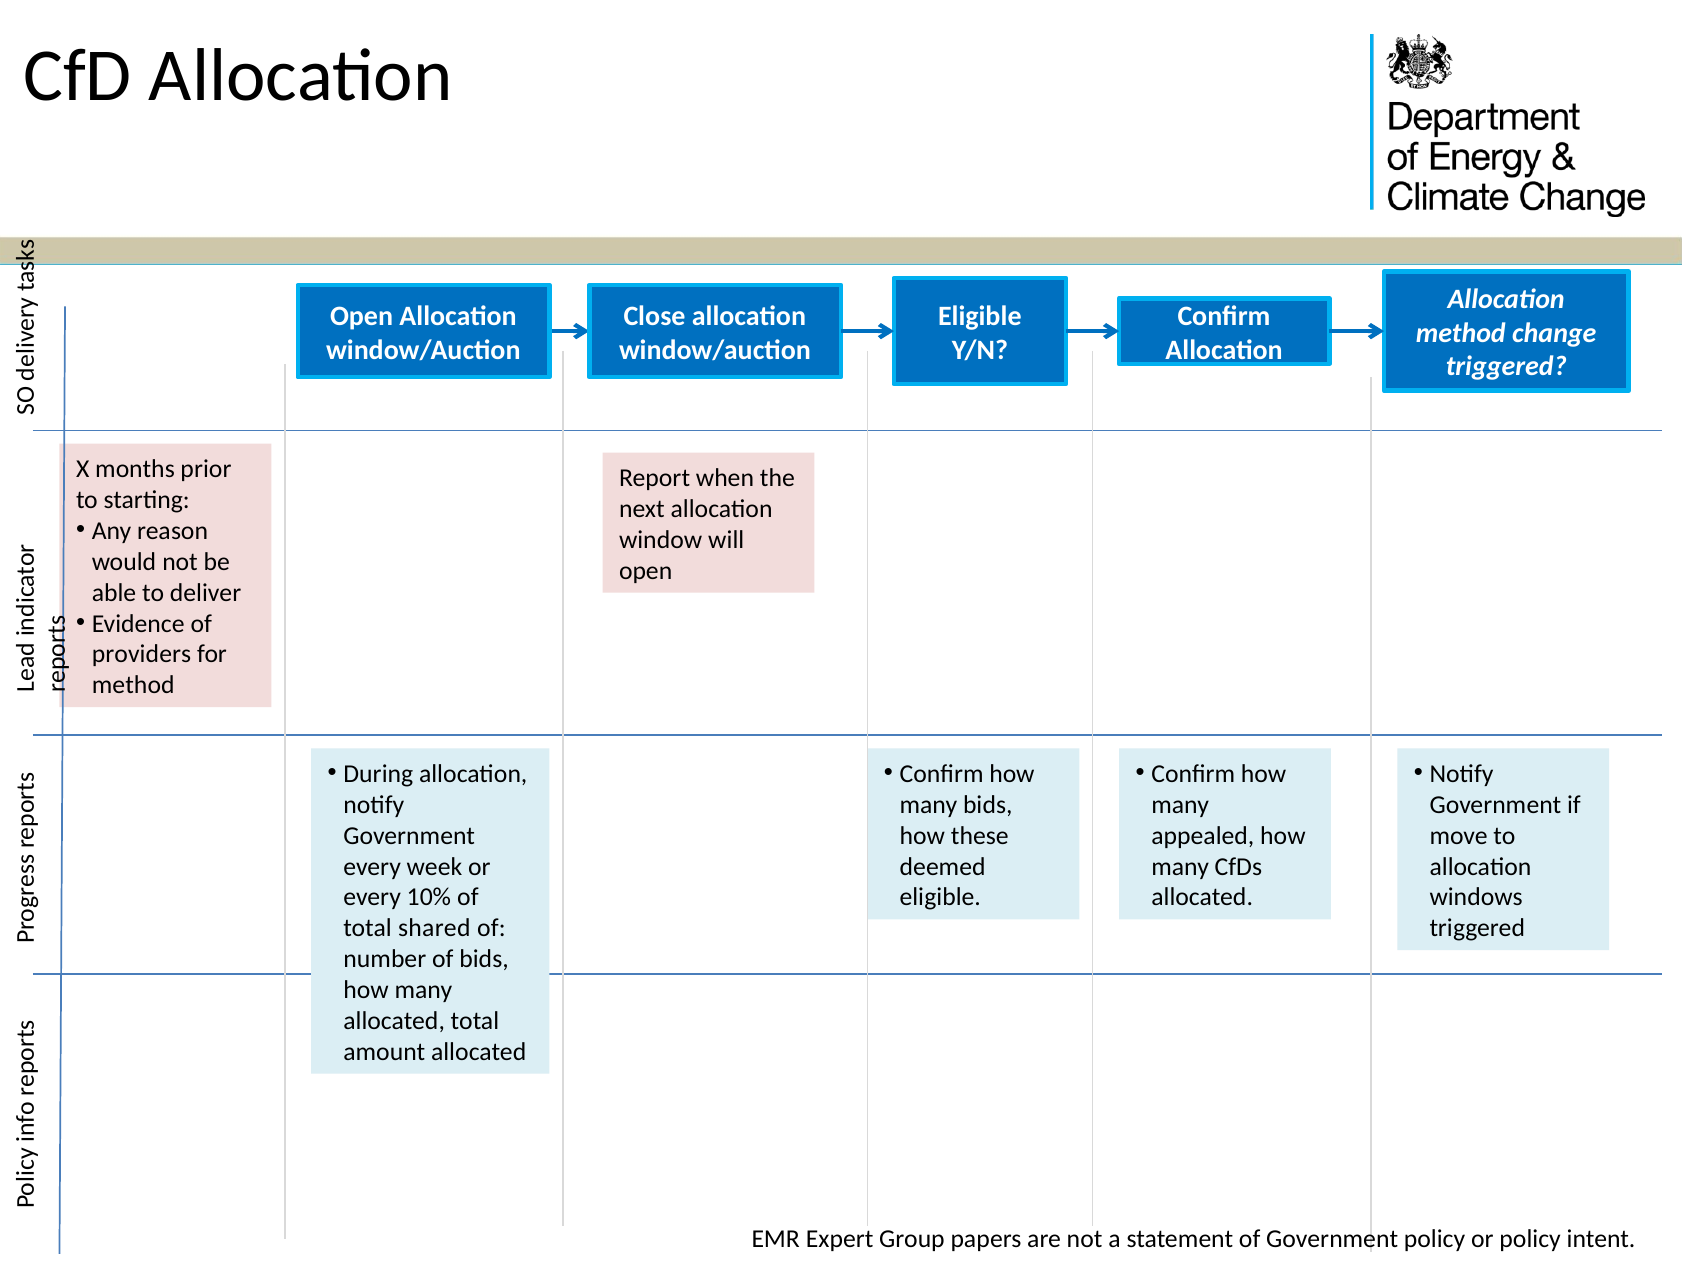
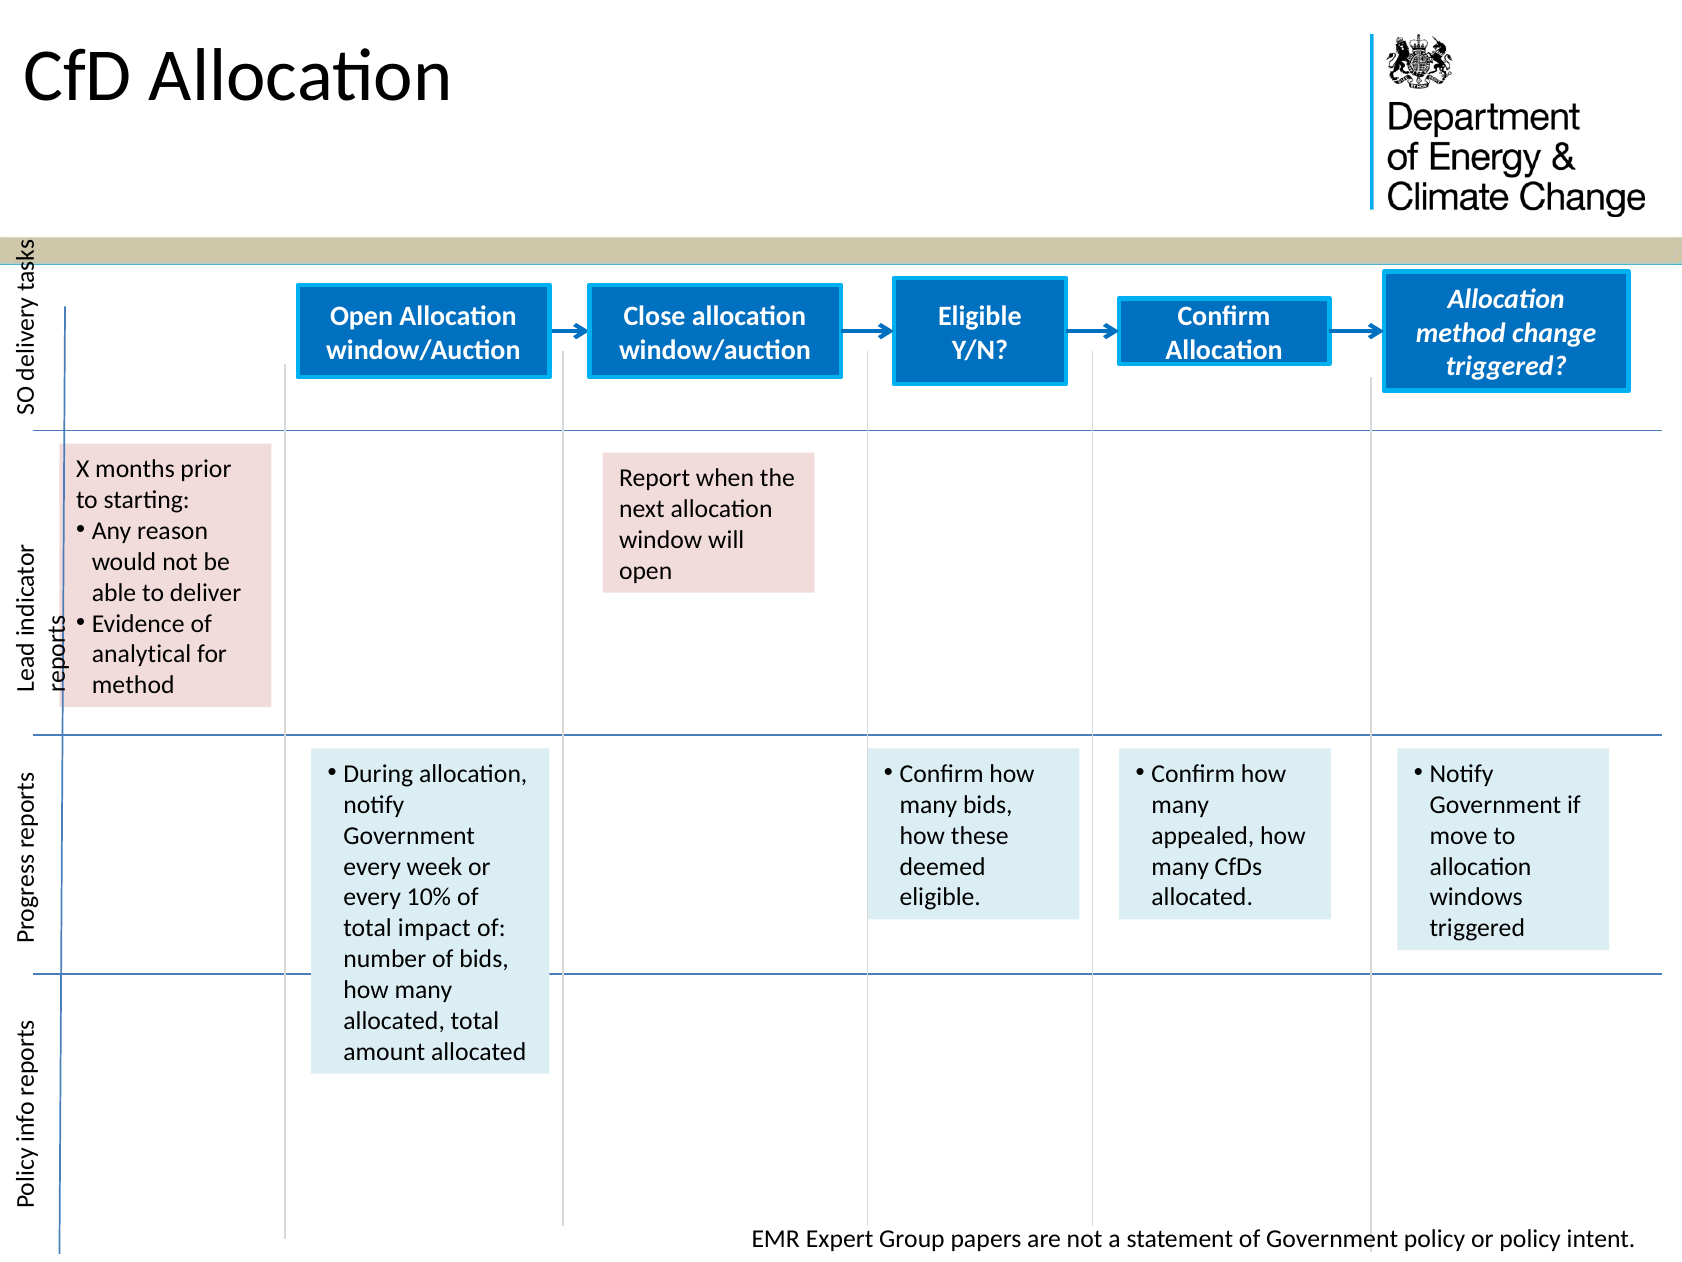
providers: providers -> analytical (142, 654)
shared: shared -> impact (434, 928)
